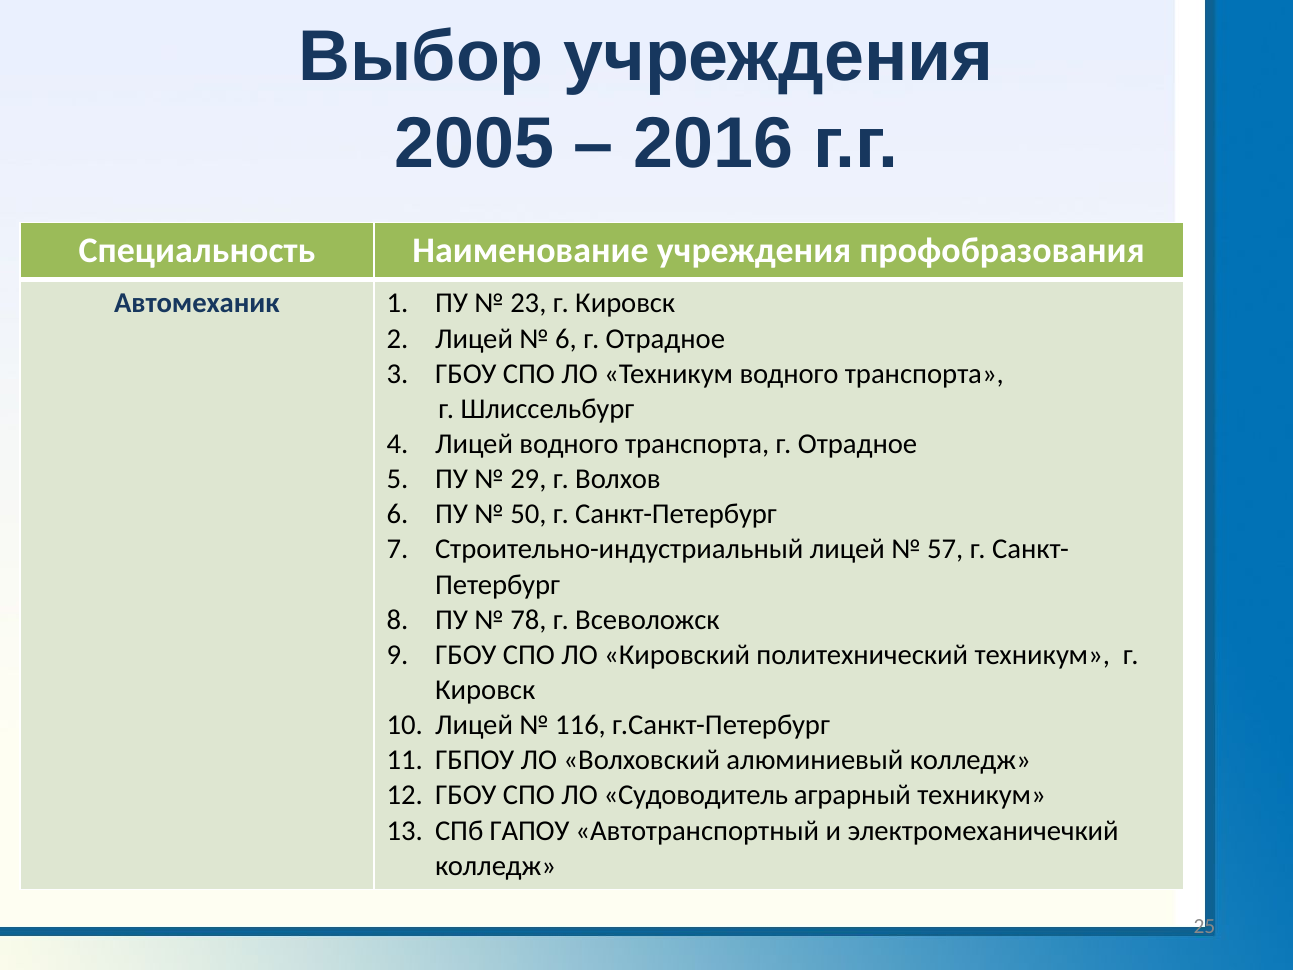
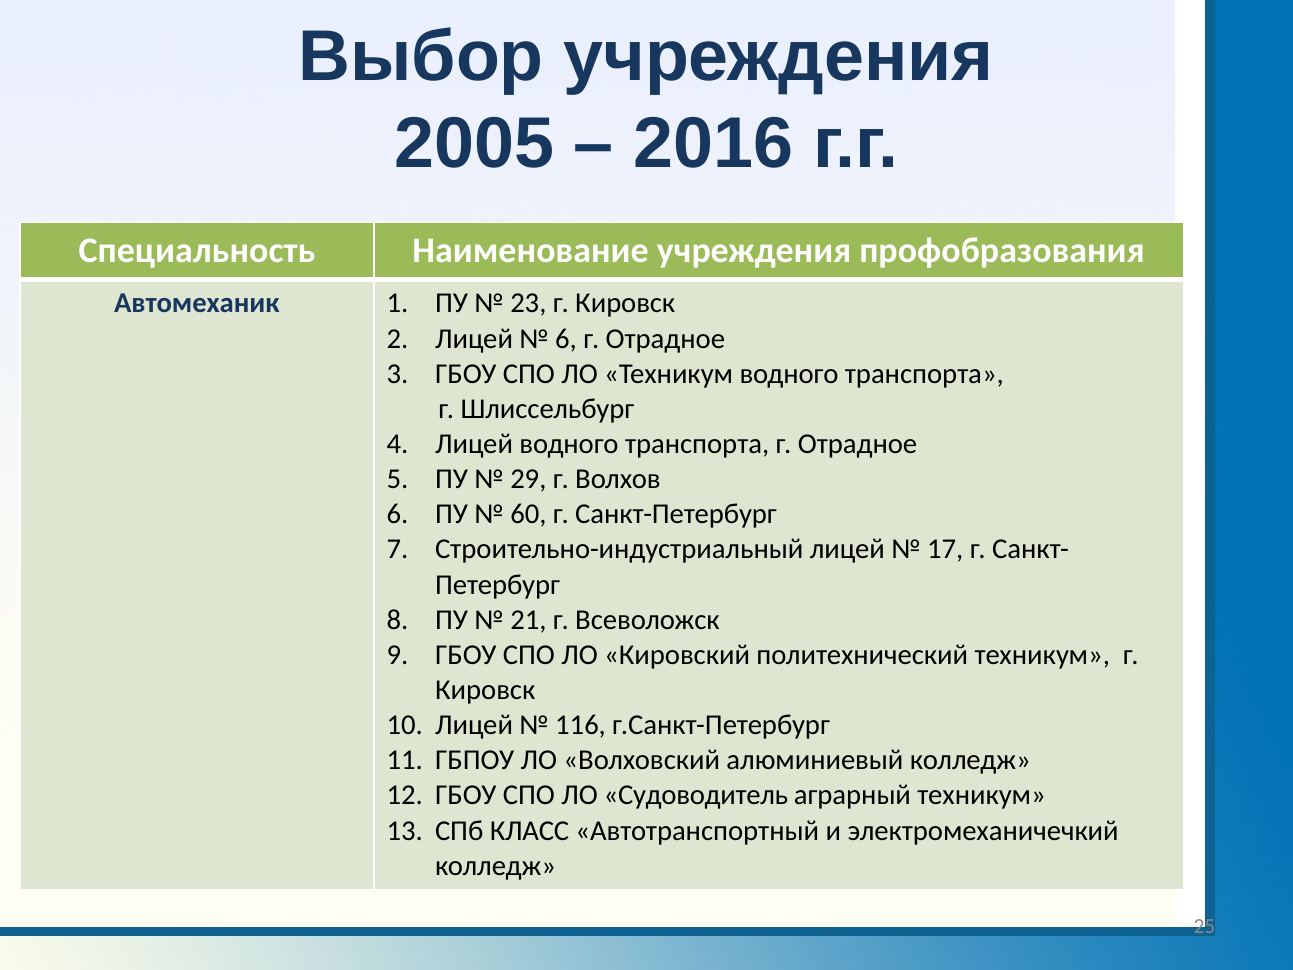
50: 50 -> 60 (528, 514)
57: 57 -> 17 (945, 549)
78: 78 -> 21 (528, 620)
ГАПОУ: ГАПОУ -> КЛАСС (530, 830)
